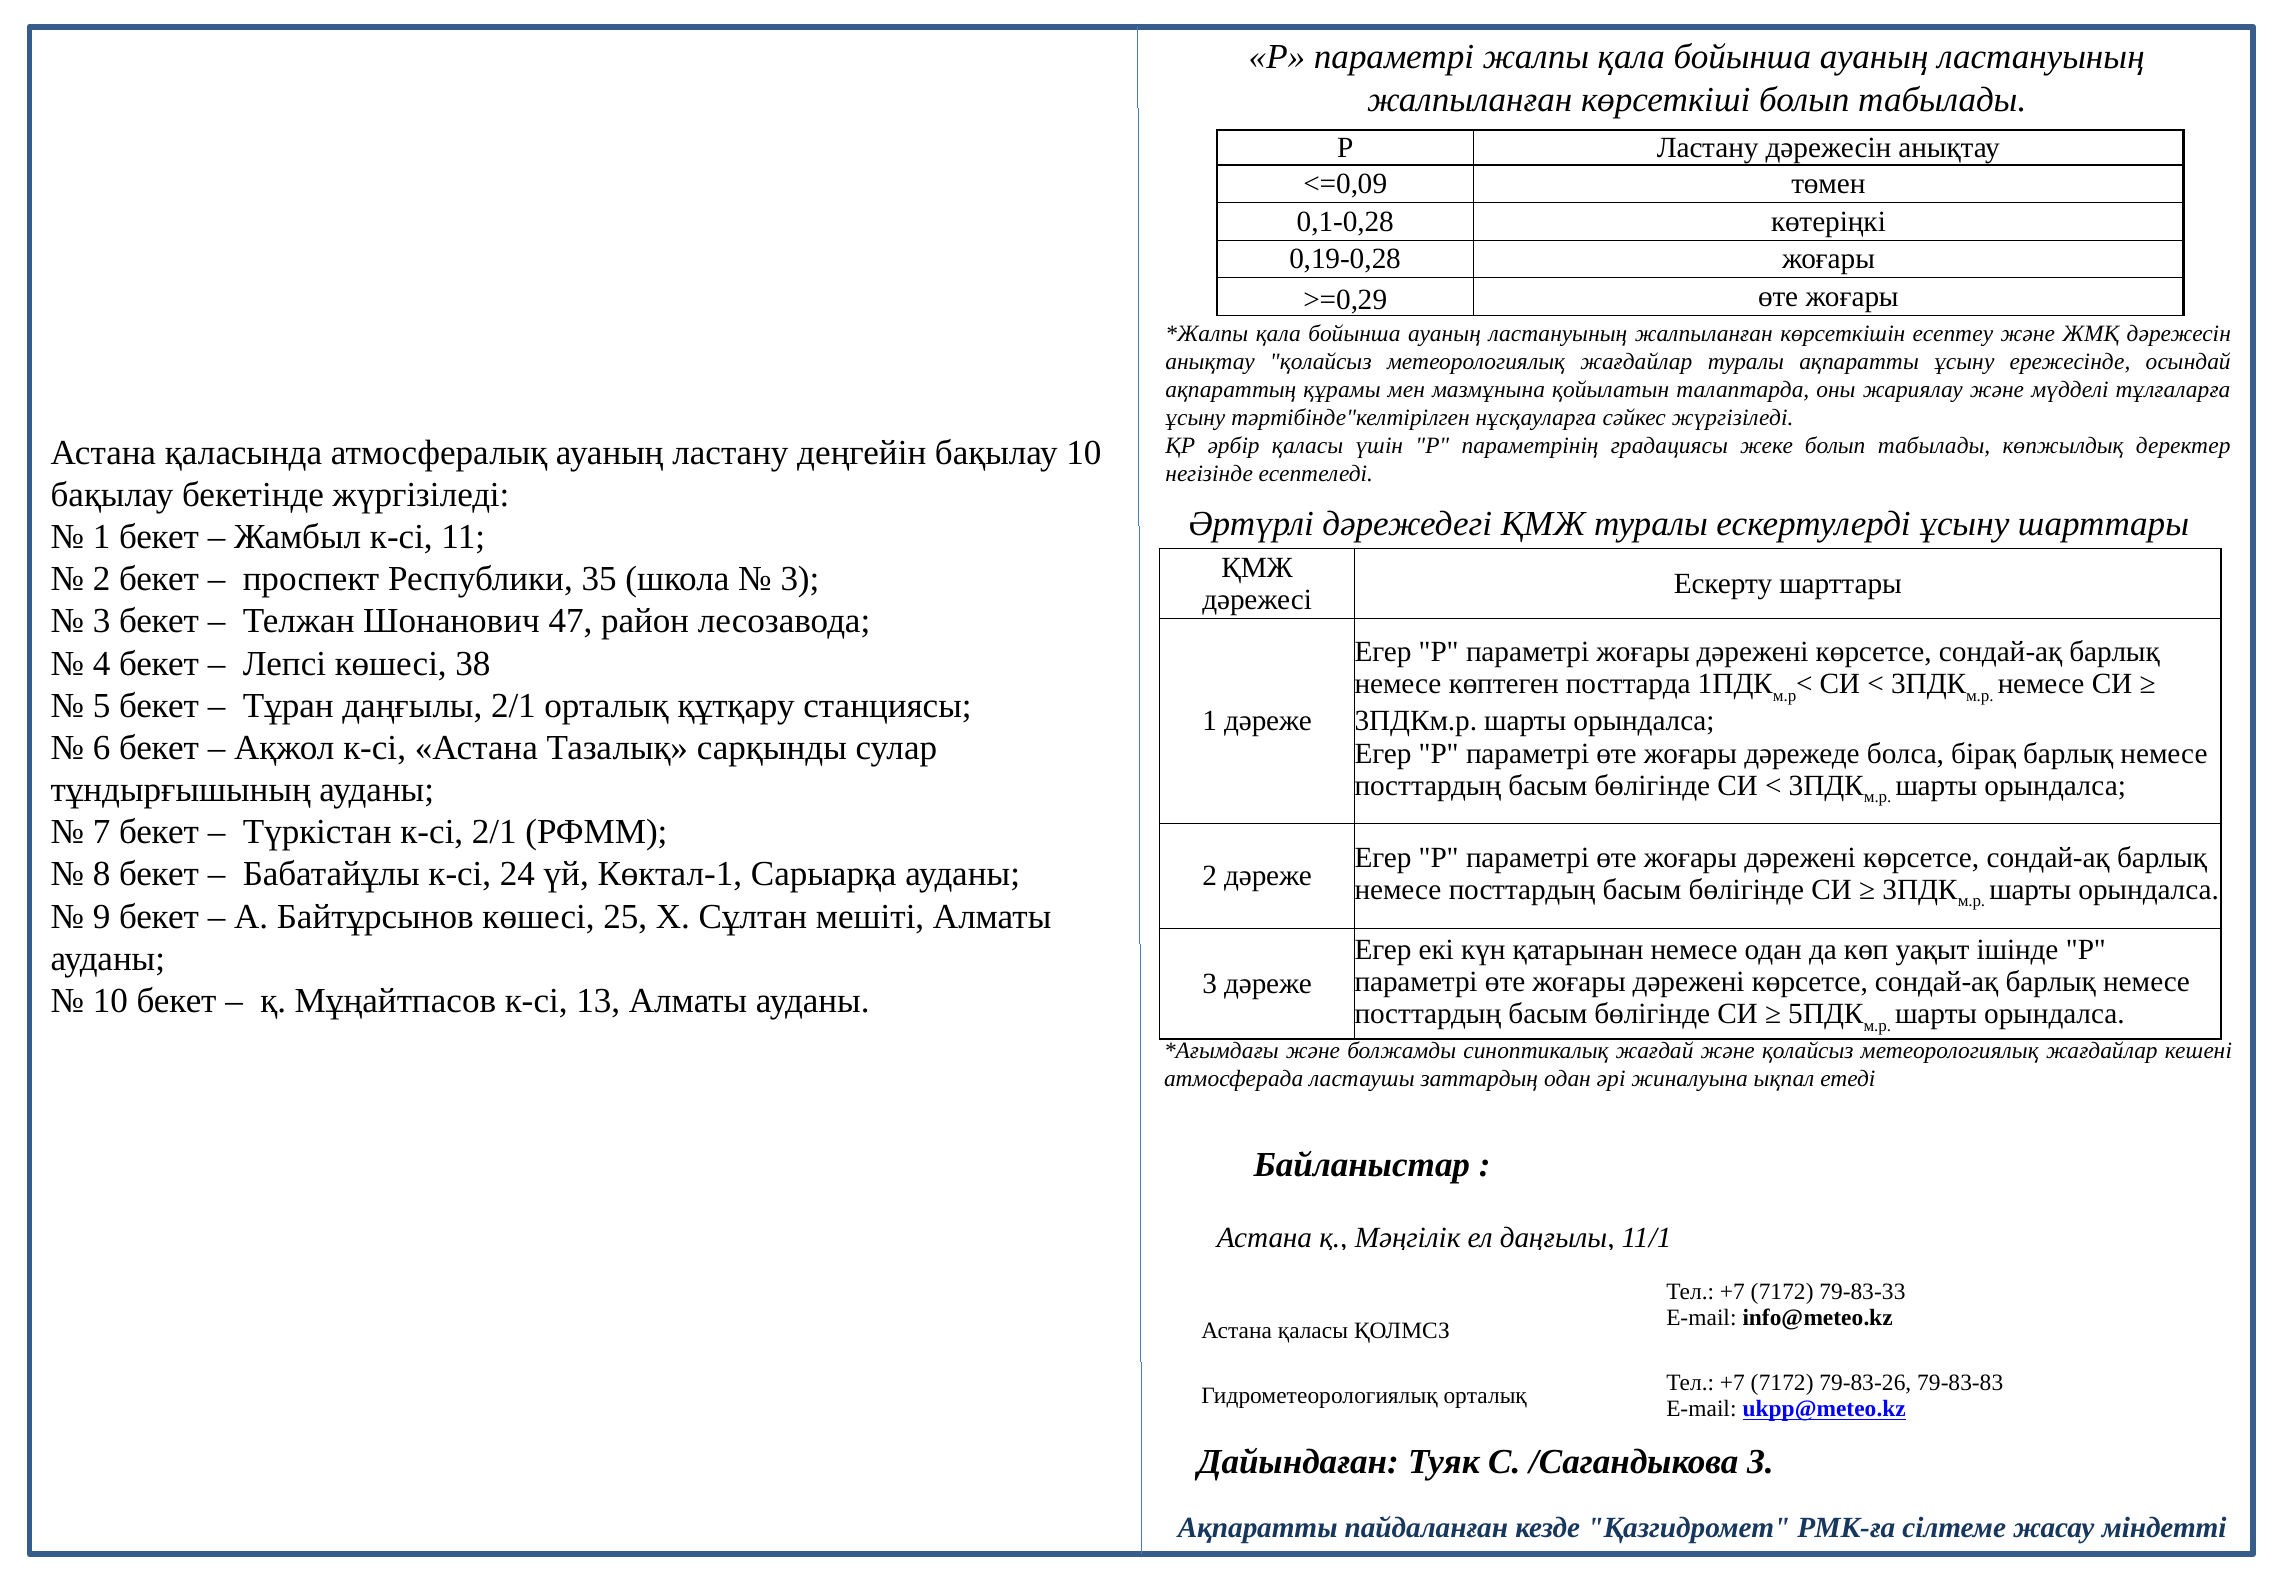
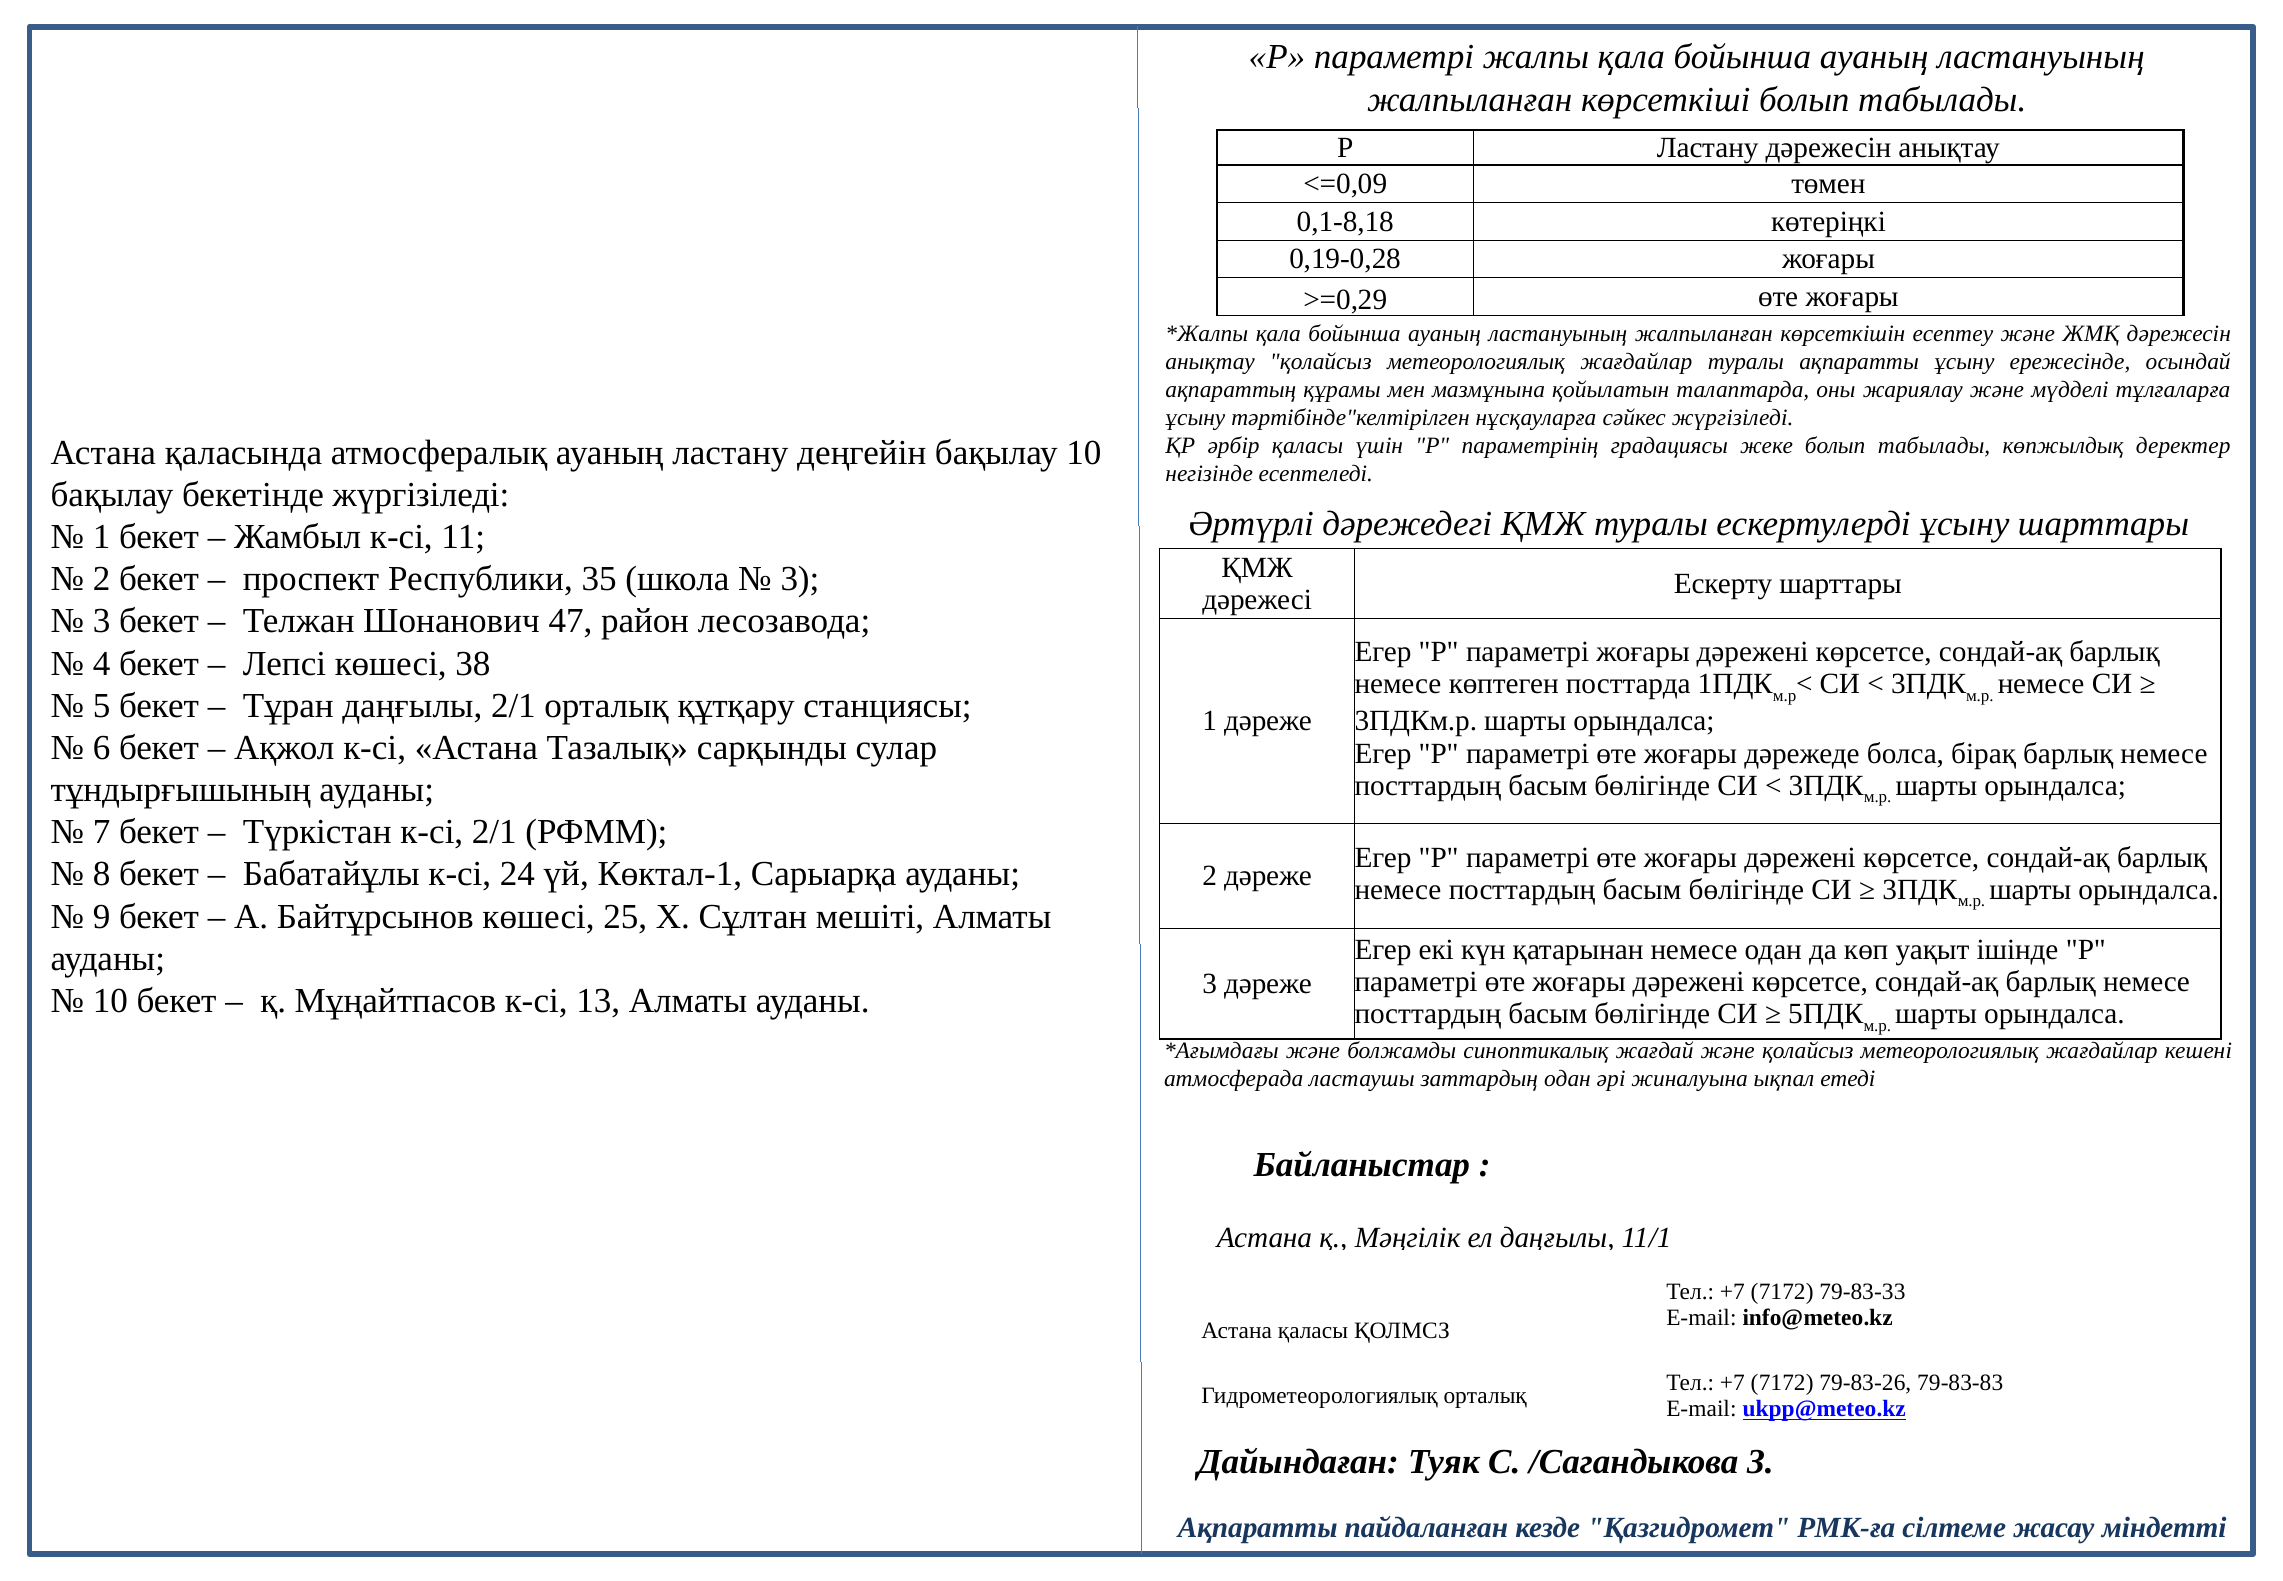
0,1-0,28: 0,1-0,28 -> 0,1-8,18 (1345, 222)
